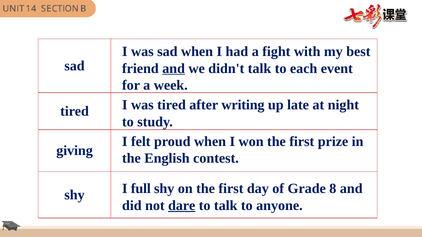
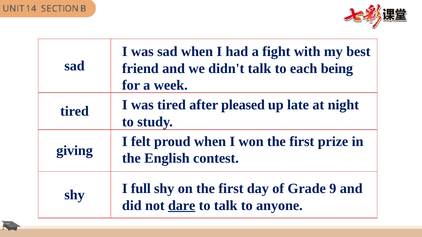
and underline: present -> none (174, 68)
event: event -> being (337, 68)
writing: writing -> pleased (243, 105)
8: 8 -> 9 (333, 189)
